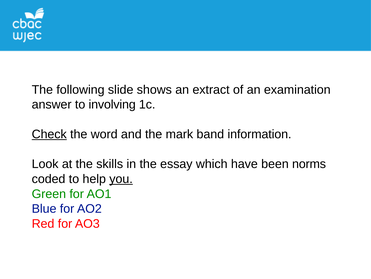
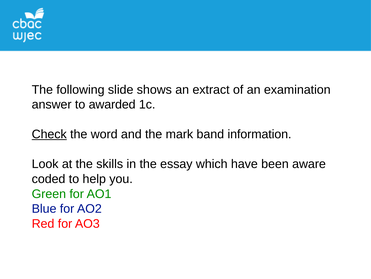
involving: involving -> awarded (112, 104)
norms: norms -> aware (309, 164)
you underline: present -> none (121, 179)
